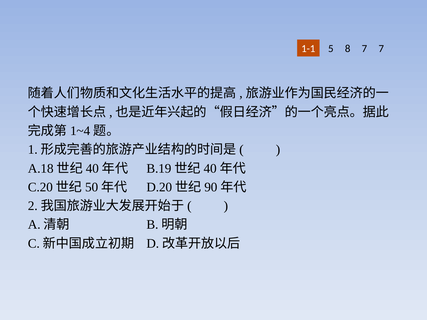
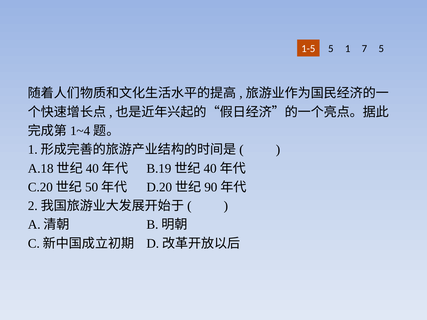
1-1: 1-1 -> 1-5 (308, 49)
8: 8 -> 1 (348, 49)
7 7: 7 -> 5 (381, 49)
